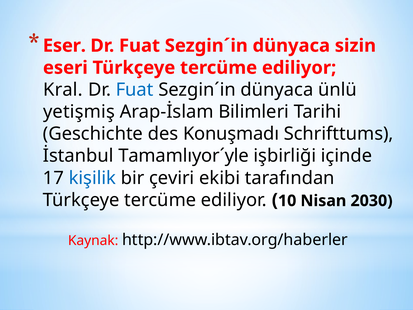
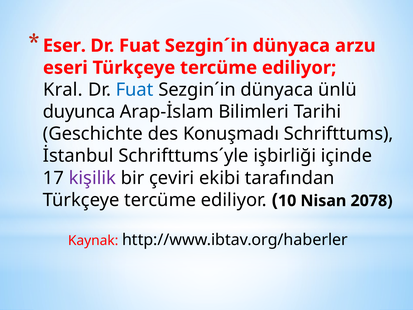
sizin: sizin -> arzu (355, 46)
yetişmiş: yetişmiş -> duyunca (79, 112)
Tamamlıyor´yle: Tamamlıyor´yle -> Schrifttums´yle (184, 156)
kişilik colour: blue -> purple (92, 178)
2030: 2030 -> 2078 (372, 201)
